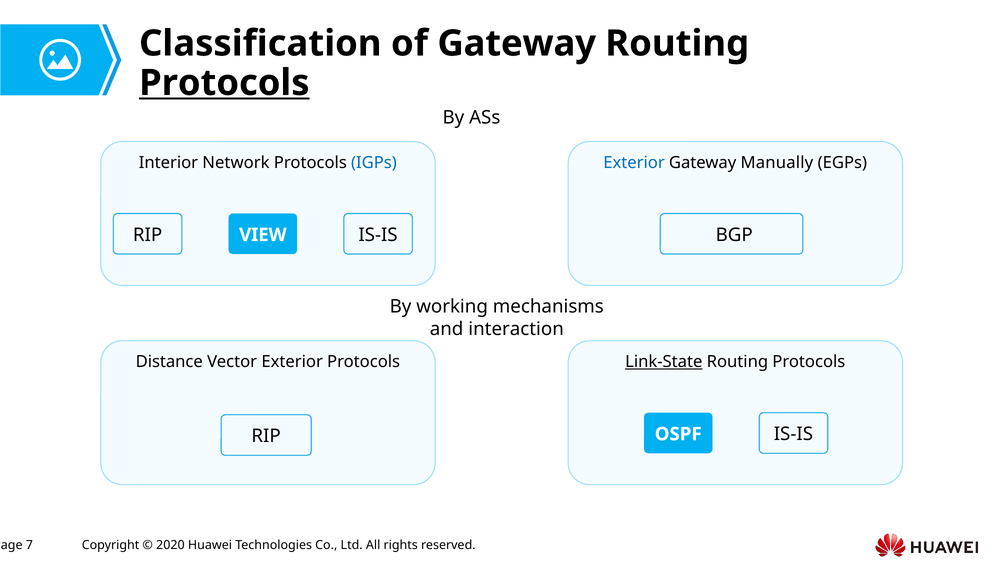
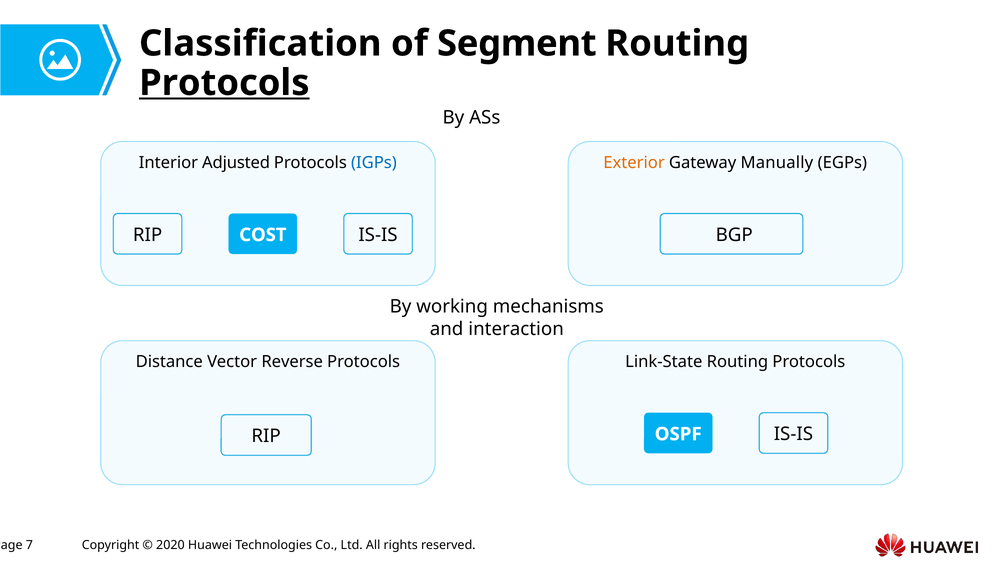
of Gateway: Gateway -> Segment (517, 43)
Network: Network -> Adjusted (236, 163)
Exterior colour: blue -> orange (634, 163)
VIEW: VIEW -> COST (263, 235)
Vector Exterior: Exterior -> Reverse (292, 362)
Link-State underline: present -> none (664, 362)
